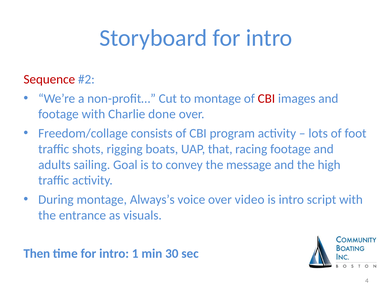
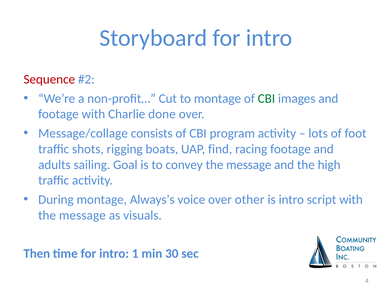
CBI colour: red -> green (266, 98)
Freedom/collage: Freedom/collage -> Message/collage (83, 133)
that: that -> find (220, 149)
video: video -> other (250, 200)
entrance: entrance -> message (82, 215)
